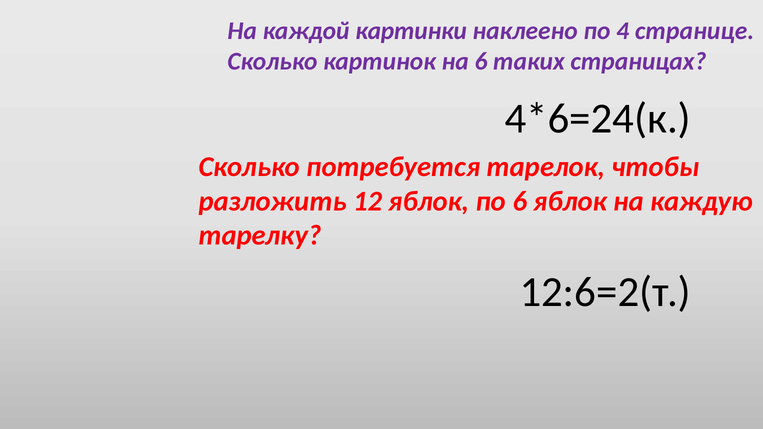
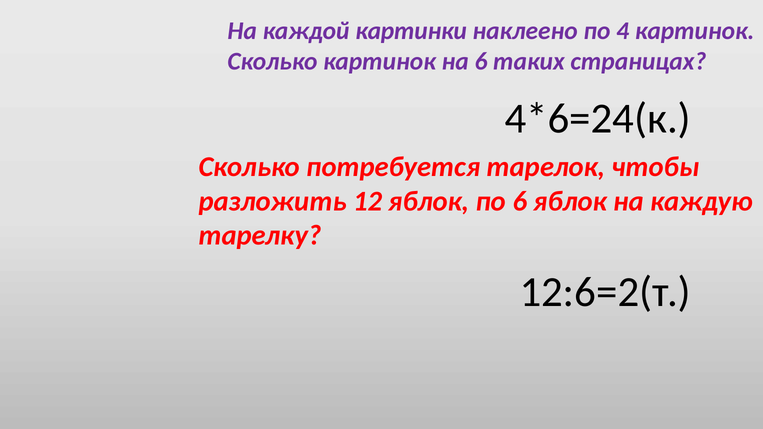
4 странице: странице -> картинок (695, 31)
